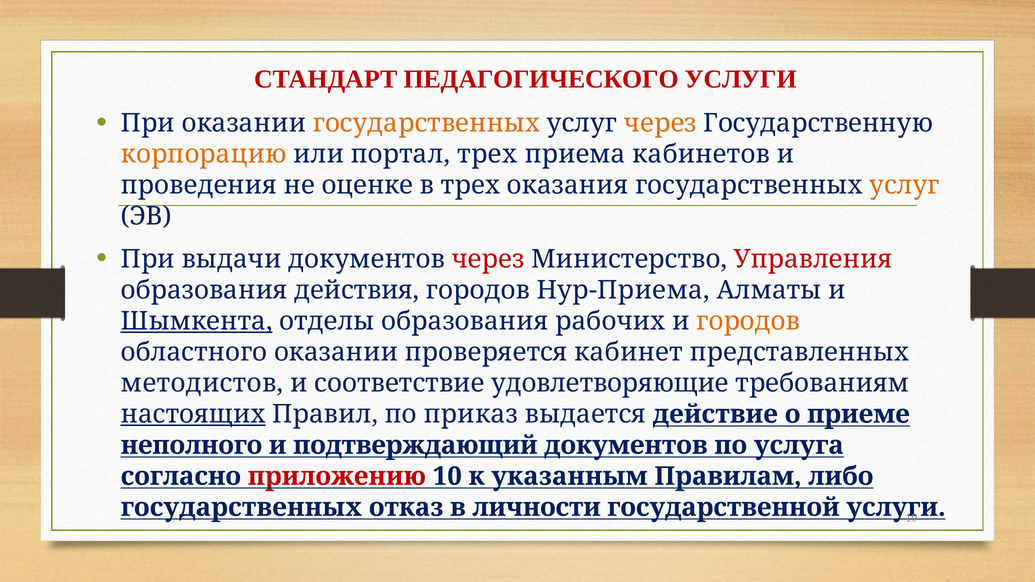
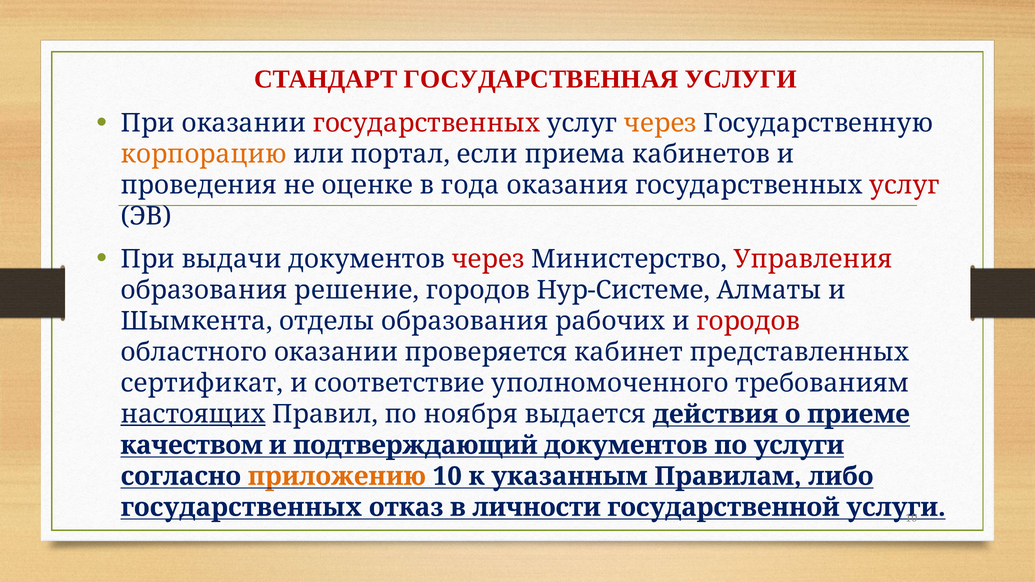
ПЕДАГОГИЧЕСКОГО: ПЕДАГОГИЧЕСКОГО -> ГОСУДАРСТВЕННАЯ (541, 79)
государственных colour: orange -> red (426, 123)
портал трех: трех -> если (487, 154)
в трех: трех -> года (470, 185)
услуг colour: orange -> red (904, 185)
действия: действия -> решение (357, 290)
Нур-Приема: Нур-Приема -> Нур-Системе (623, 290)
Шымкента underline: present -> none (197, 321)
городов colour: orange -> red (748, 321)
методистов: методистов -> сертификат (202, 383)
удовлетворяющие: удовлетворяющие -> уполномоченного (610, 383)
приказ: приказ -> ноября (471, 414)
действие: действие -> действия (715, 414)
неполного: неполного -> качеством (192, 445)
по услуга: услуга -> услуги (799, 445)
приложению colour: red -> orange (337, 476)
